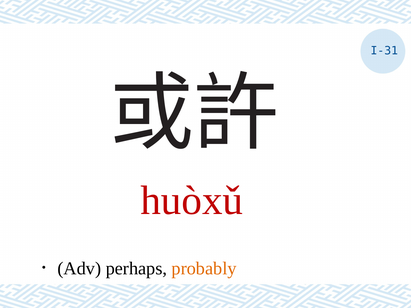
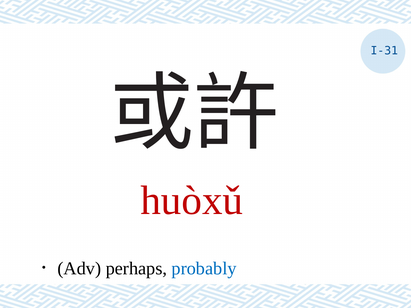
probably colour: orange -> blue (204, 269)
